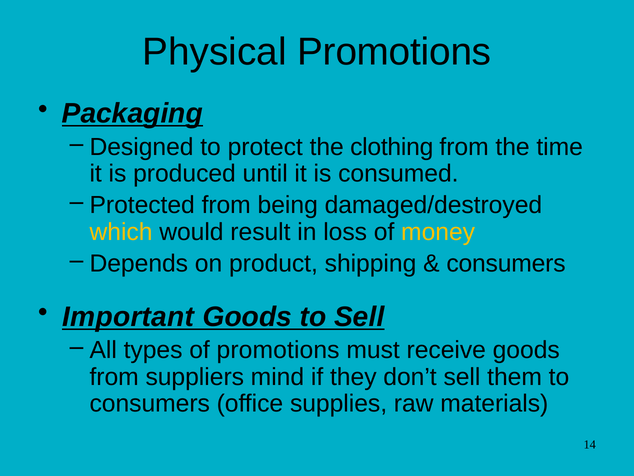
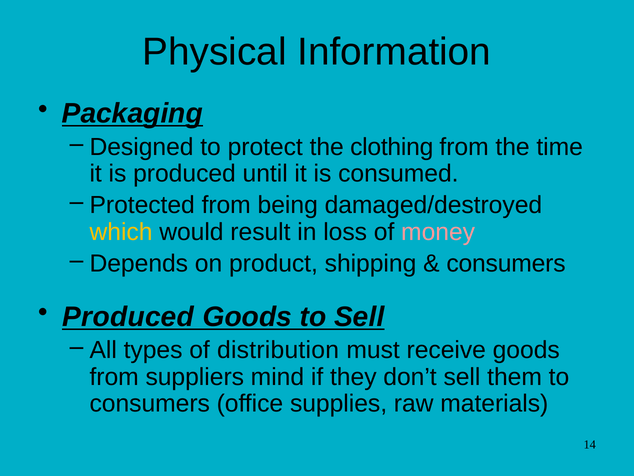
Physical Promotions: Promotions -> Information (394, 52)
money colour: yellow -> pink (438, 232)
Important: Important -> Produced (128, 316)
of promotions: promotions -> distribution (278, 350)
